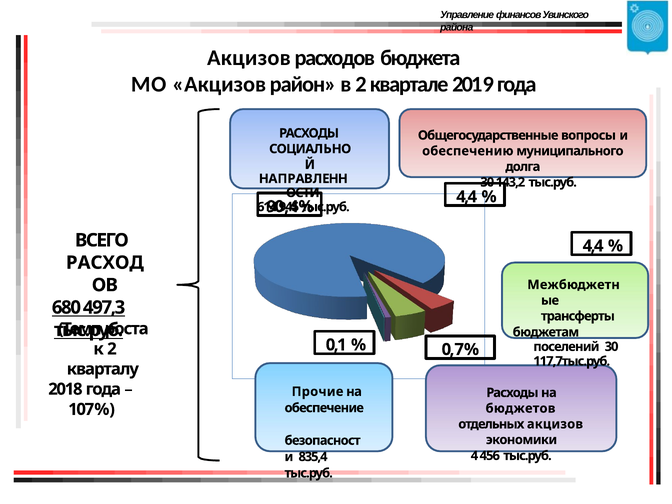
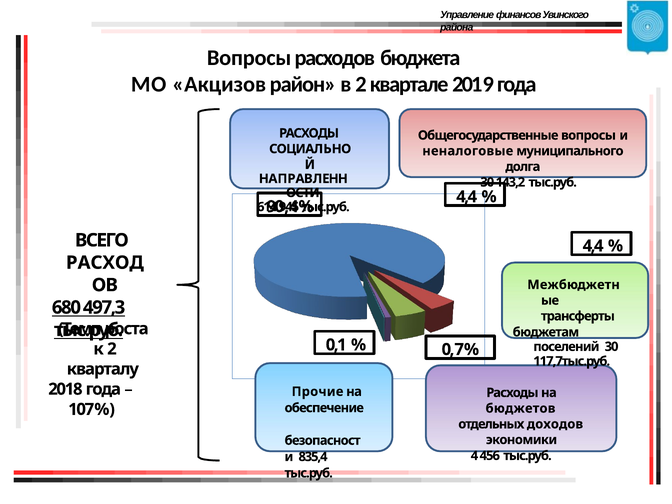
Акцизов: Акцизов -> Вопросы (249, 58)
обеспечению: обеспечению -> неналоговые (468, 151)
отдельных акцизов: акцизов -> доходов (555, 424)
